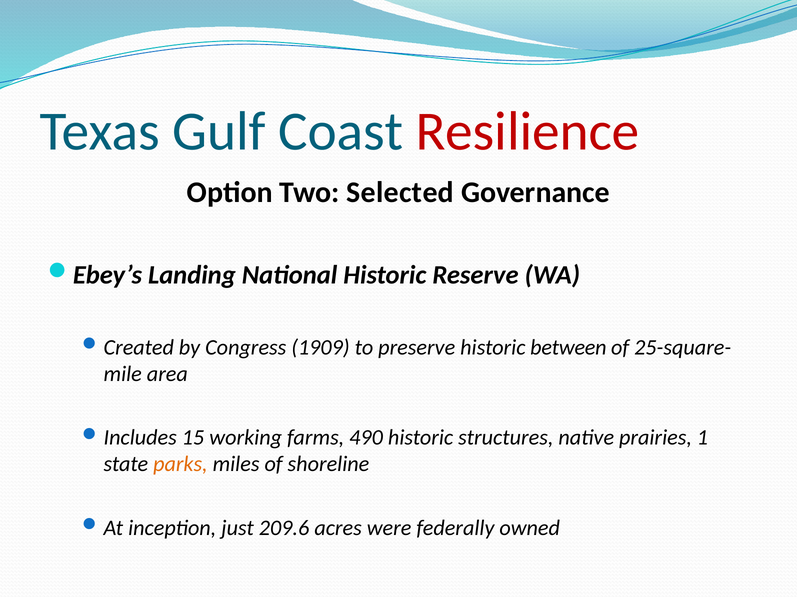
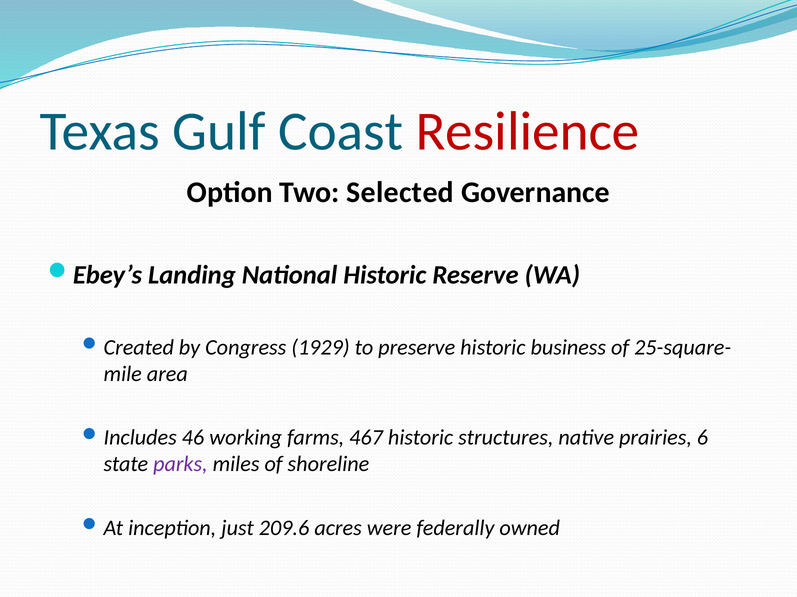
1909: 1909 -> 1929 (320, 348)
between: between -> business (568, 348)
15: 15 -> 46 (193, 438)
490: 490 -> 467 (366, 438)
1: 1 -> 6 (702, 438)
parks colour: orange -> purple (180, 465)
